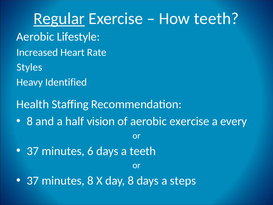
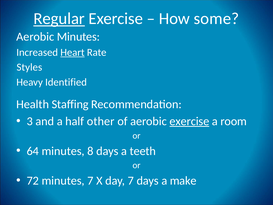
How teeth: teeth -> some (216, 19)
Aerobic Lifestyle: Lifestyle -> Minutes (78, 37)
Heart underline: none -> present (72, 52)
8: 8 -> 3 (30, 121)
vision: vision -> other (101, 121)
exercise underline: none -> present (189, 121)
every: every -> room (234, 121)
37: 37 -> 64 (33, 151)
6: 6 -> 8 (90, 151)
37: 37 -> 72 (33, 181)
minutes 8: 8 -> 7 (90, 181)
day 8: 8 -> 7 (131, 181)
steps: steps -> make (183, 181)
